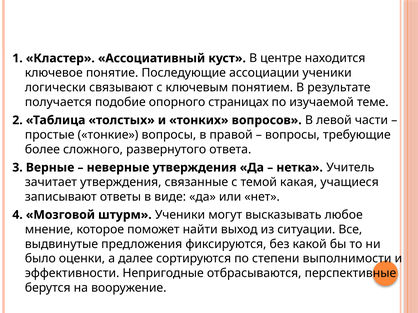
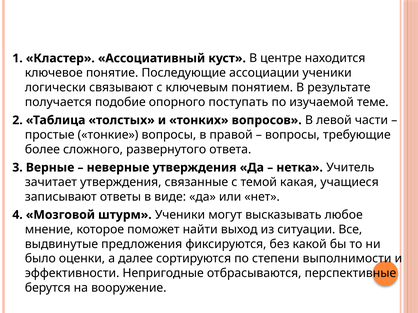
страницах: страницах -> поступать (238, 102)
